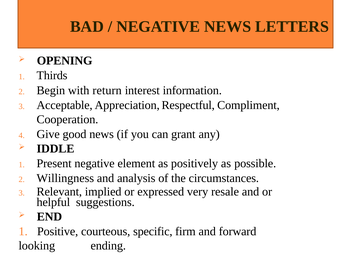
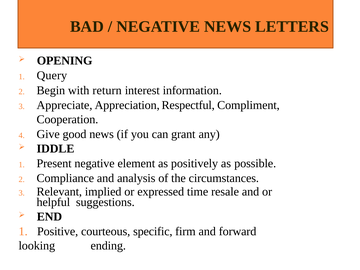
Thirds: Thirds -> Query (52, 76)
Acceptable: Acceptable -> Appreciate (64, 105)
Willingness: Willingness -> Compliance (65, 178)
very: very -> time (198, 192)
